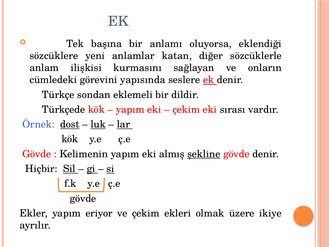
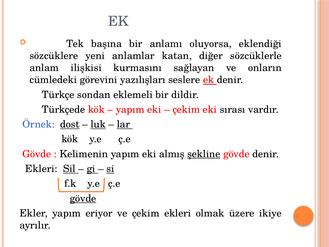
yapısında: yapısında -> yazılışları (143, 80)
Hiçbir: Hiçbir -> Ekleri (41, 169)
gövde underline: none -> present (83, 198)
